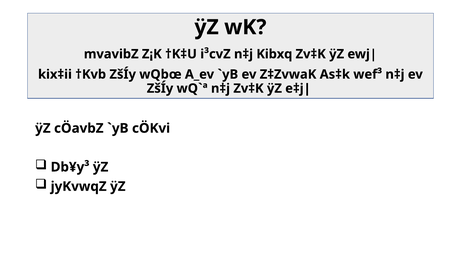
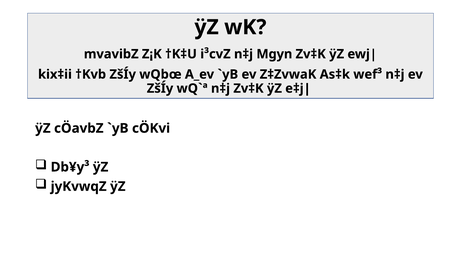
Kibxq: Kibxq -> Mgyn (274, 54)
